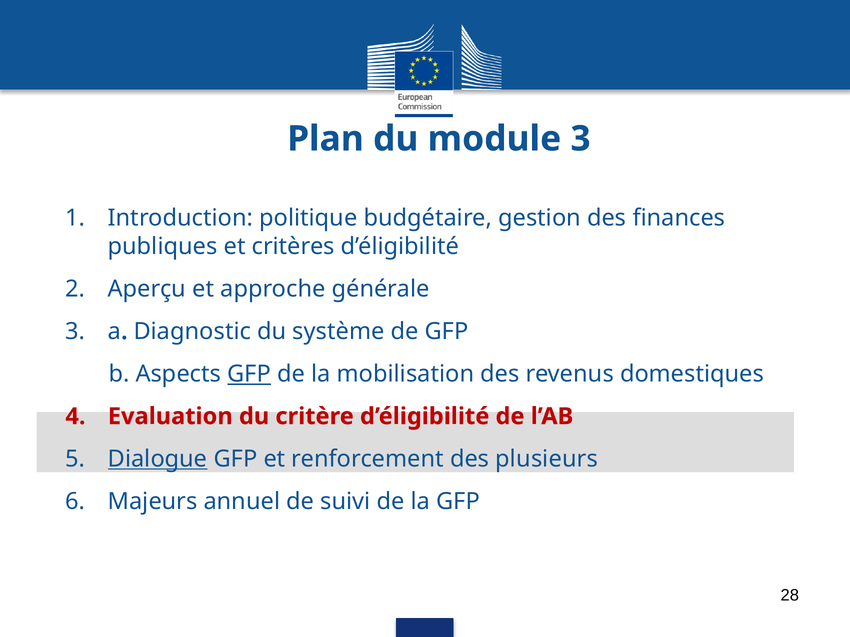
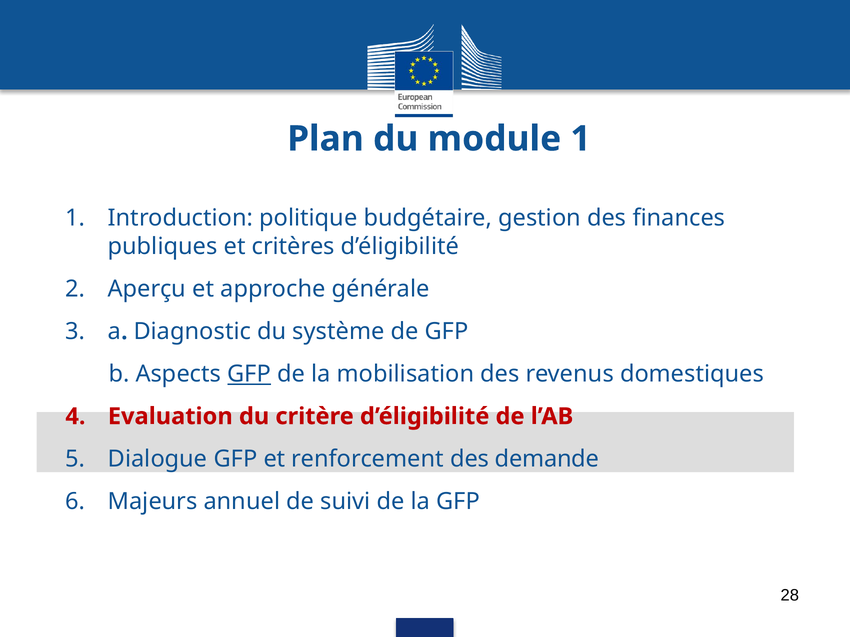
module 3: 3 -> 1 (581, 139)
Dialogue underline: present -> none (158, 459)
plusieurs: plusieurs -> demande (547, 459)
